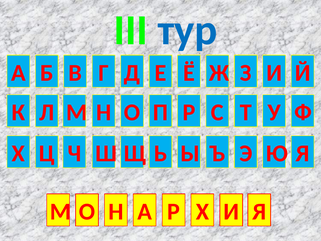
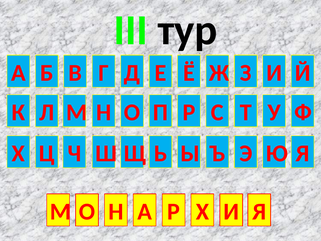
тур colour: blue -> black (188, 30)
